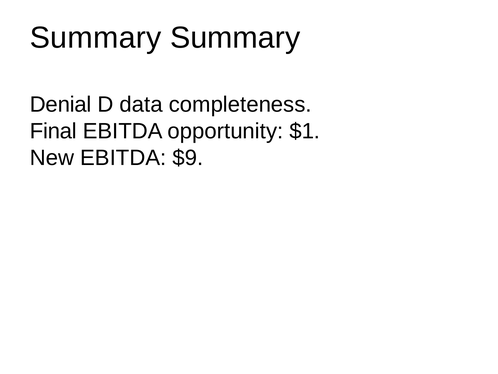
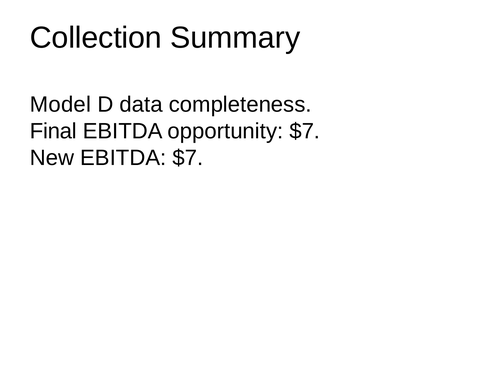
Summary: Summary -> Collection (96, 38)
Denial: Denial -> Model (60, 104)
opportunity $1: $1 -> $7 (305, 131)
EBITDA $9: $9 -> $7 (188, 158)
